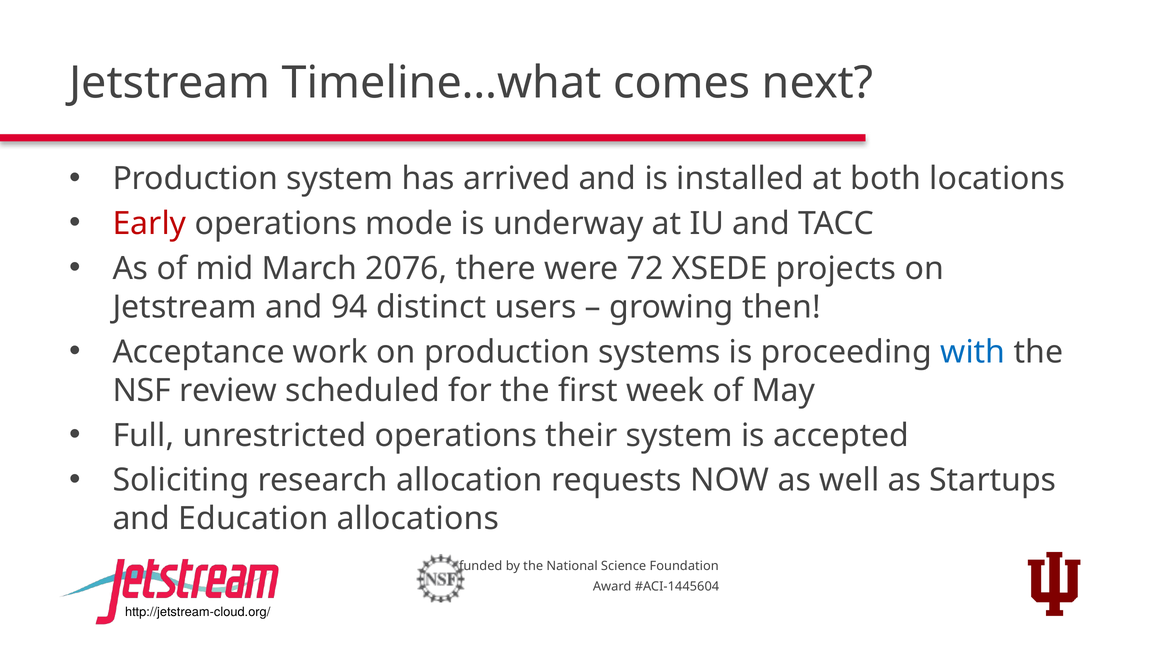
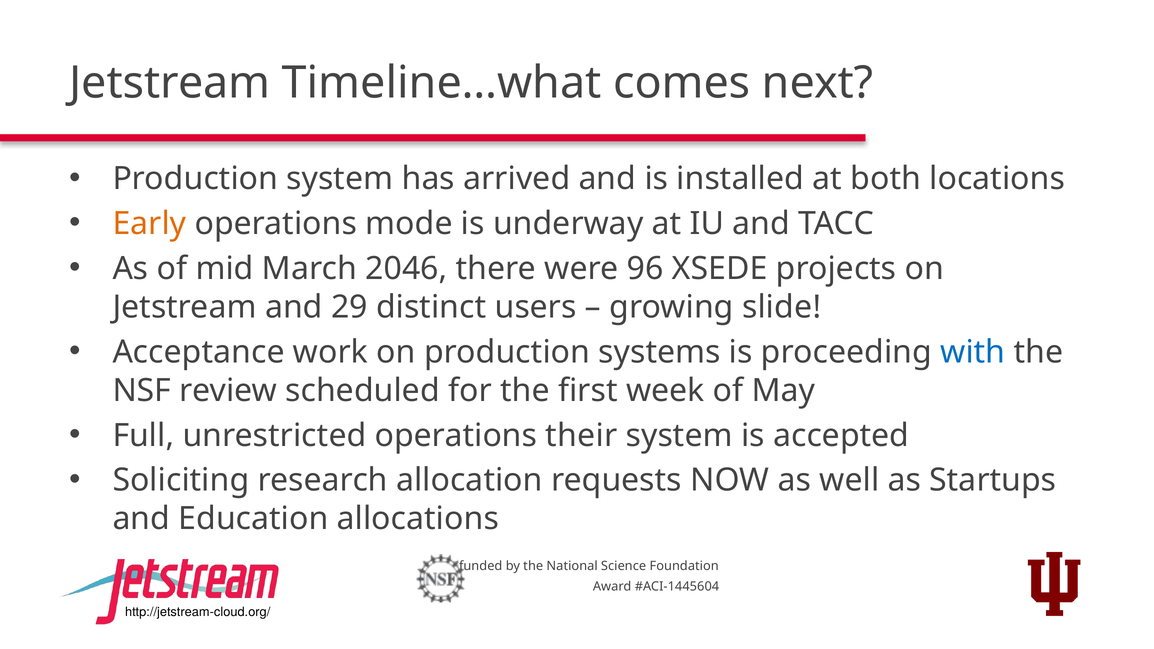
Early colour: red -> orange (149, 224)
2076: 2076 -> 2046 (406, 269)
72: 72 -> 96 (645, 269)
94: 94 -> 29 (349, 307)
then: then -> slide (782, 307)
